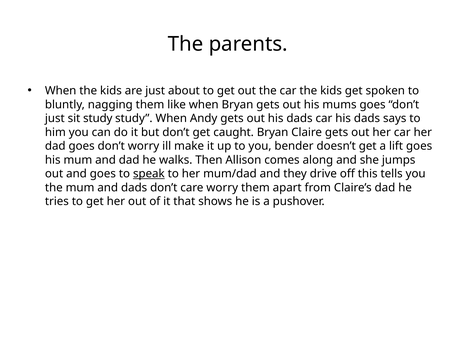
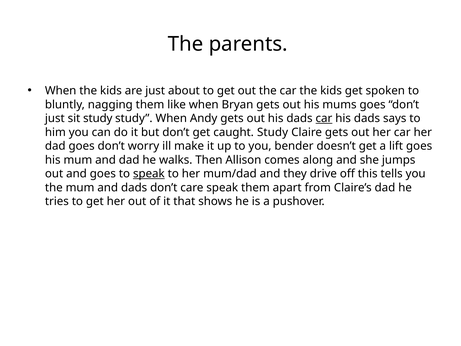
car underline: none -> present (324, 118)
caught Bryan: Bryan -> Study (273, 132)
care worry: worry -> speak (222, 188)
